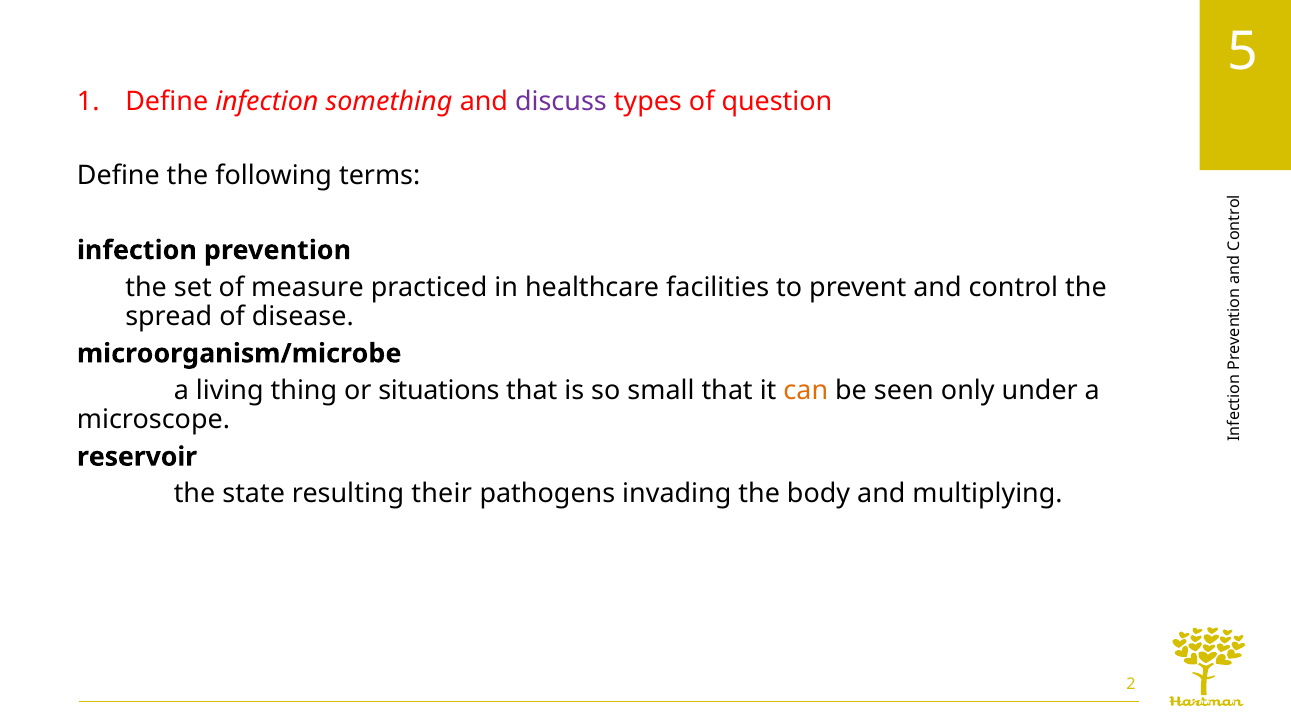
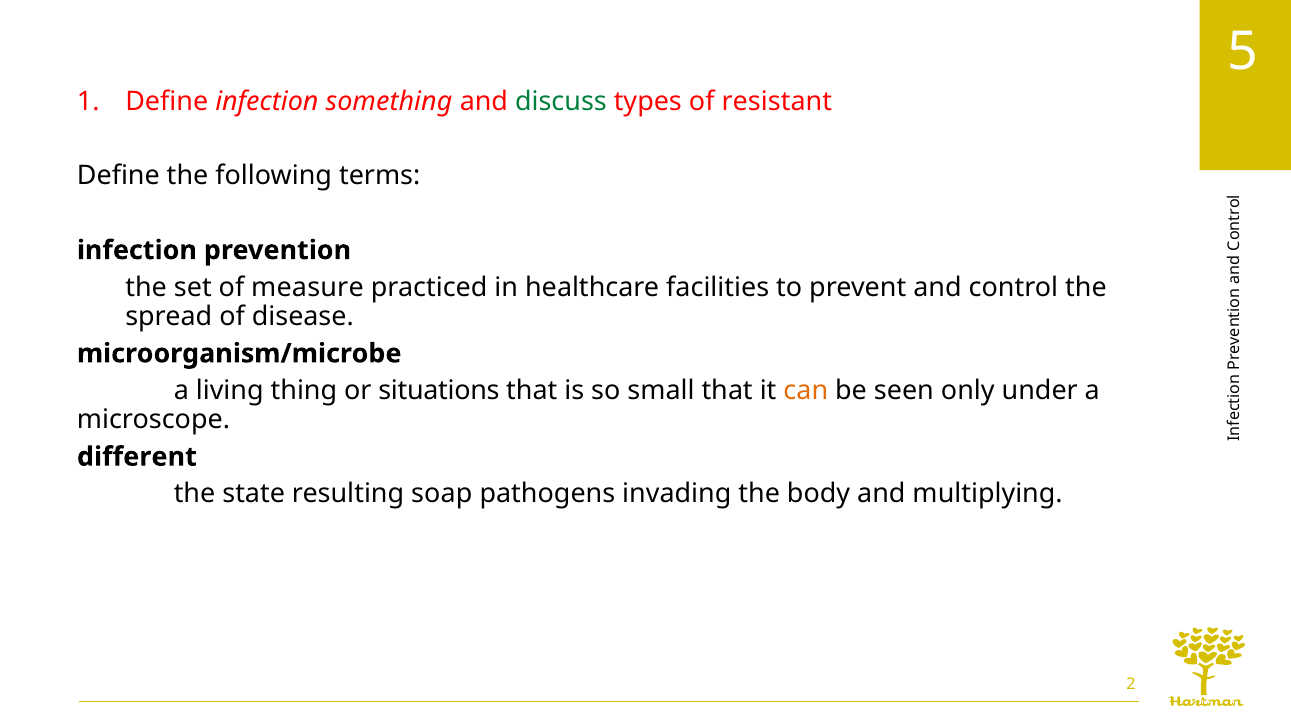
discuss colour: purple -> green (561, 102)
question: question -> resistant (777, 102)
reservoir: reservoir -> different (137, 457)
their: their -> soap (442, 494)
